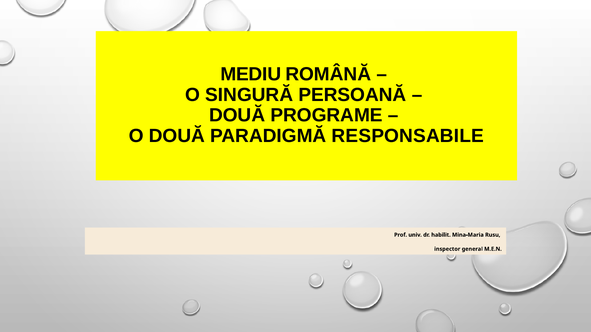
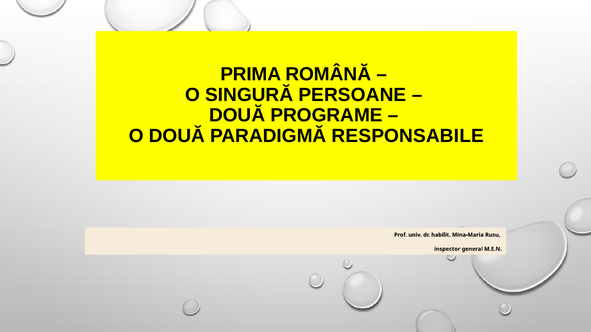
MEDIU: MEDIU -> PRIMA (251, 74)
PERSOANĂ: PERSOANĂ -> PERSOANE (352, 95)
